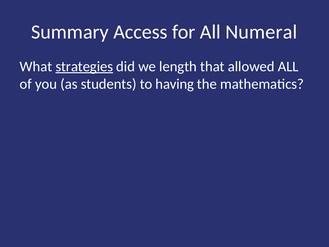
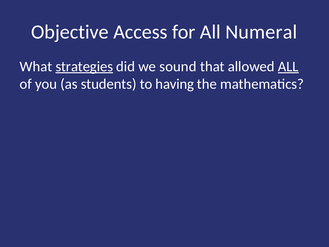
Summary: Summary -> Objective (70, 32)
length: length -> sound (178, 66)
ALL underline: none -> present (288, 66)
